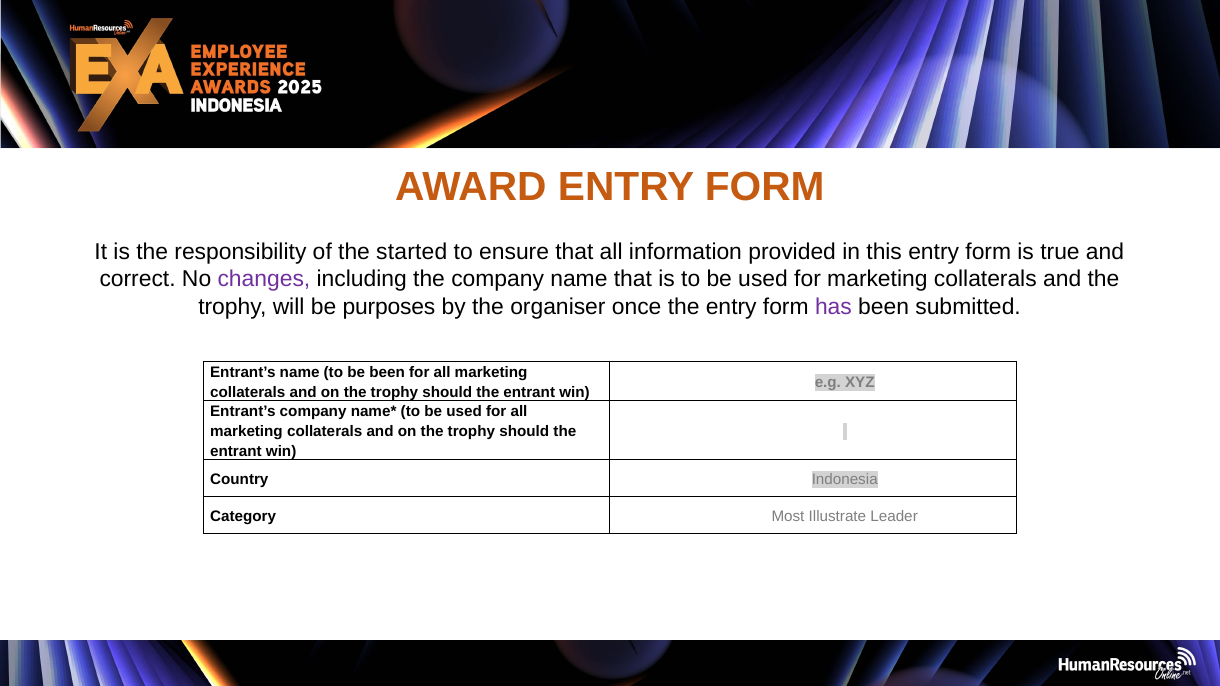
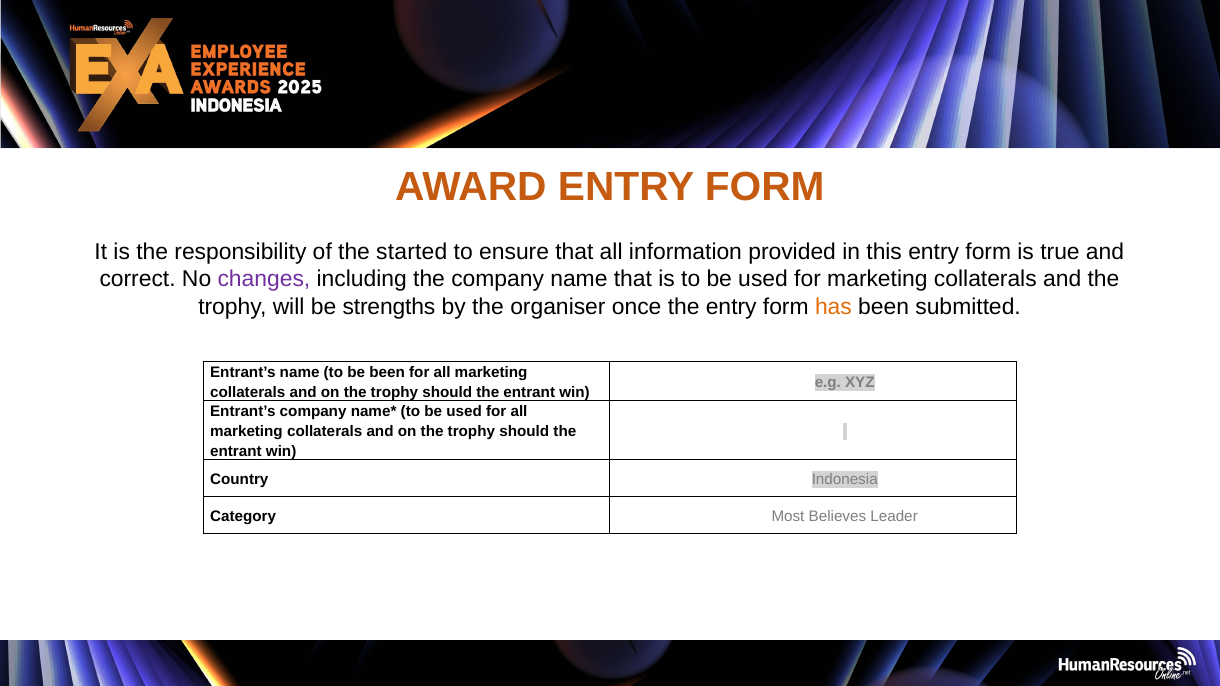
purposes: purposes -> strengths (389, 307)
has colour: purple -> orange (833, 307)
Illustrate: Illustrate -> Believes (837, 517)
